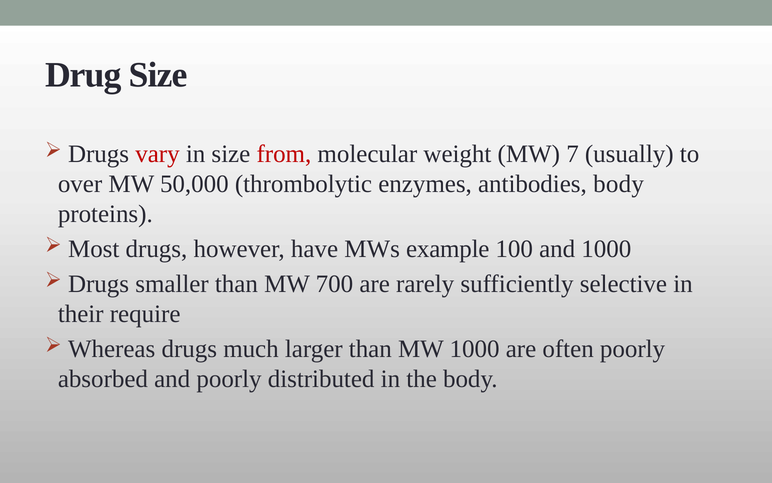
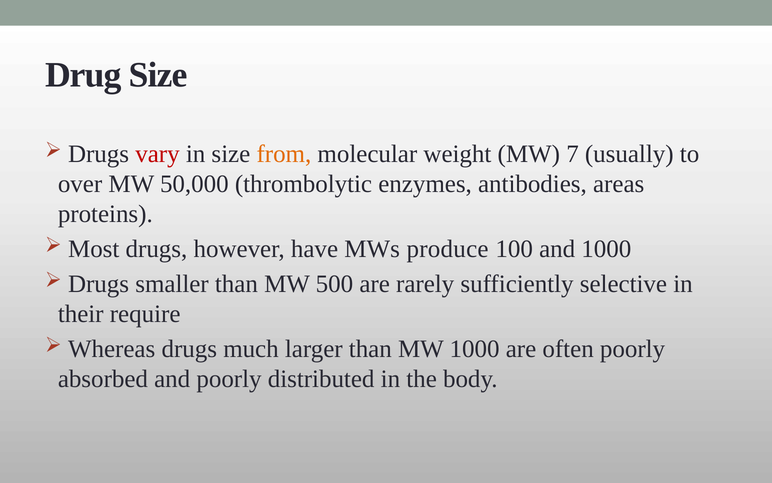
from colour: red -> orange (284, 154)
antibodies body: body -> areas (619, 184)
example: example -> produce (448, 249)
700: 700 -> 500 (334, 284)
